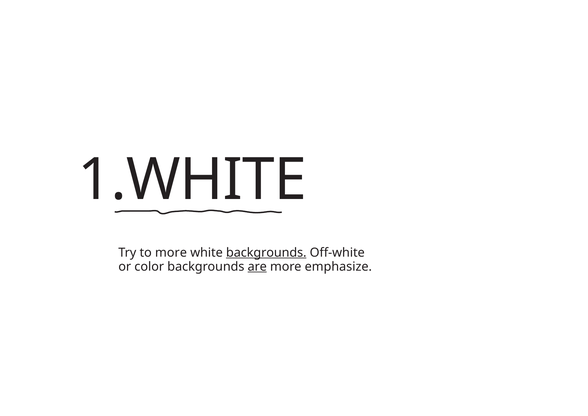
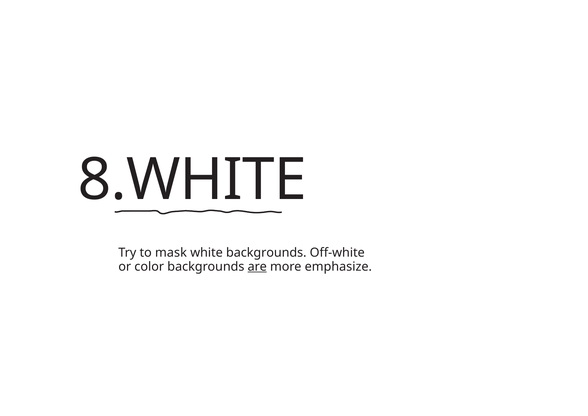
1.WHITE: 1.WHITE -> 8.WHITE (192, 180)
to more: more -> mask (171, 252)
backgrounds underline: present -> none (266, 252)
